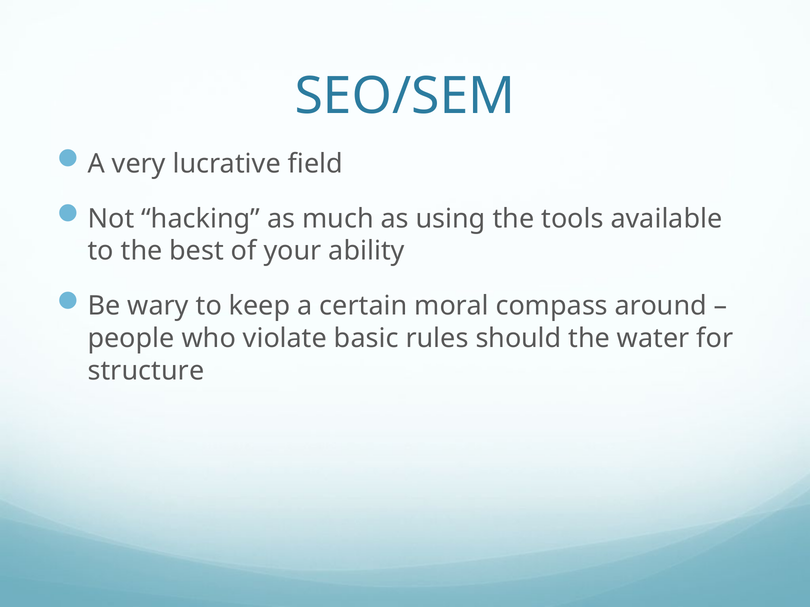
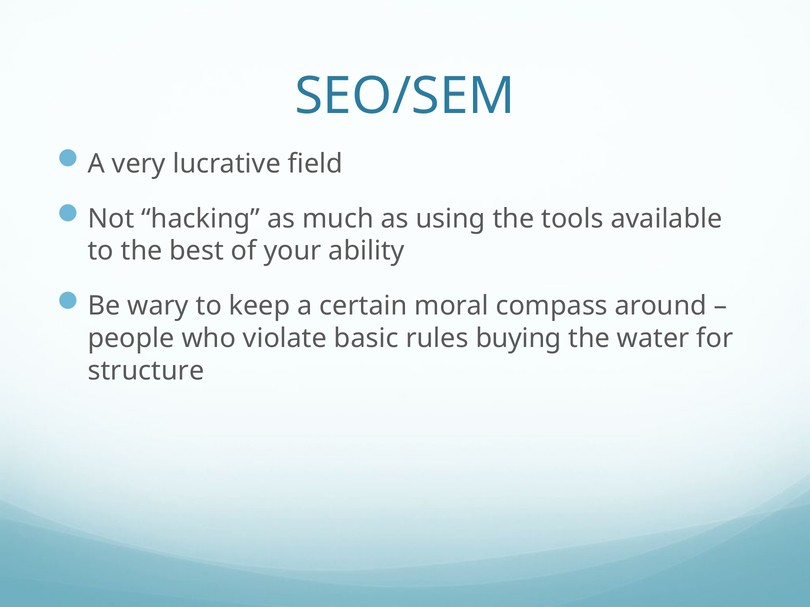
should: should -> buying (519, 339)
